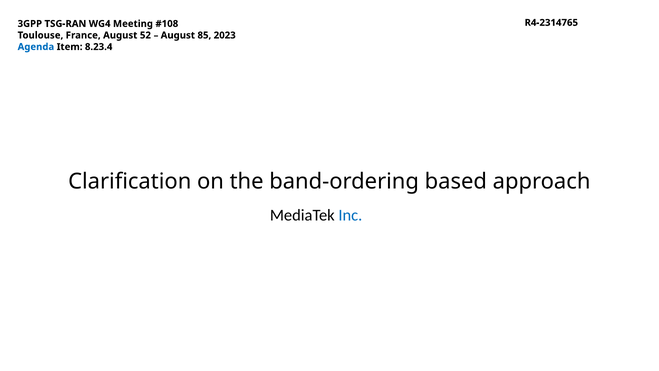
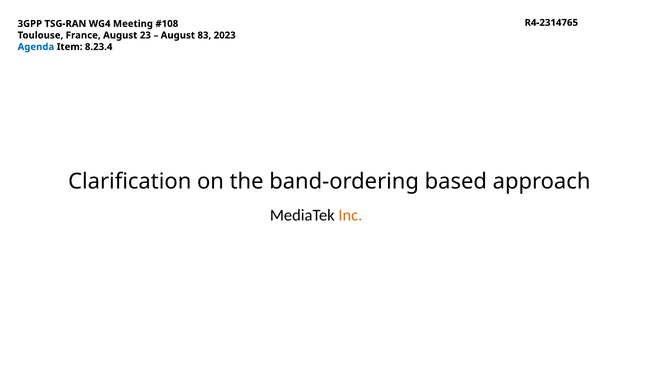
52: 52 -> 23 (145, 35)
85: 85 -> 83 (204, 35)
Inc colour: blue -> orange (350, 215)
